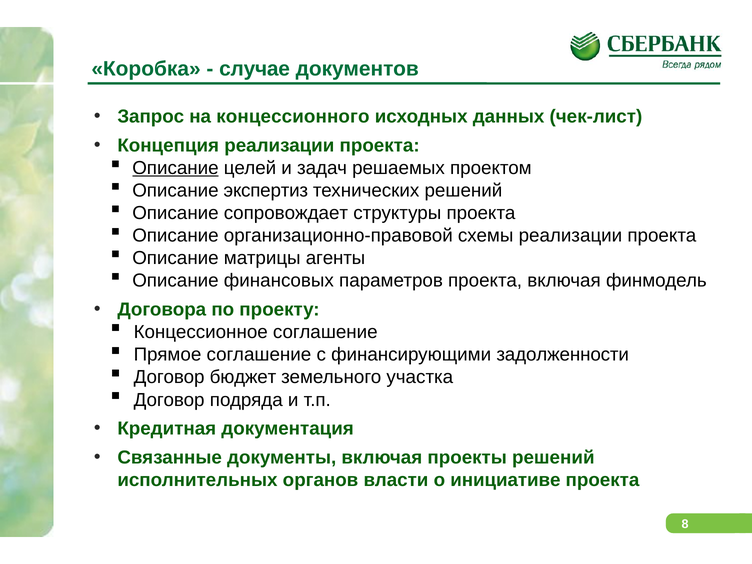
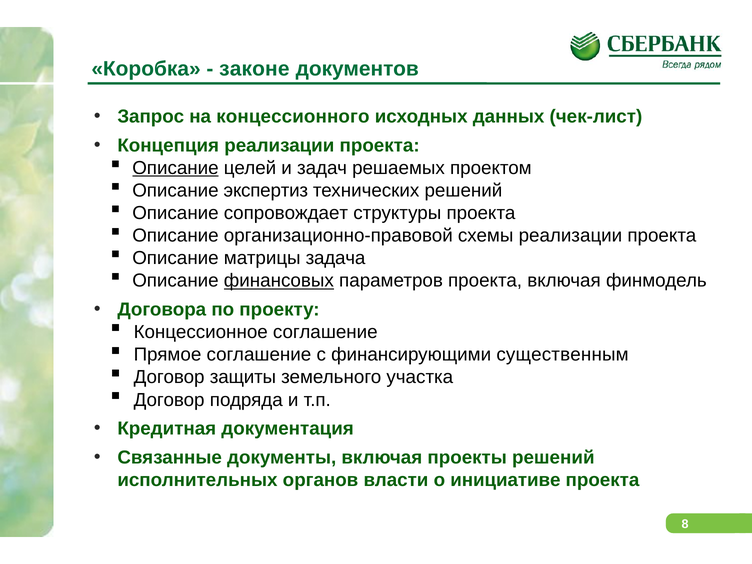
случае: случае -> законе (254, 69)
агенты: агенты -> задача (336, 258)
финансовых underline: none -> present (279, 281)
задолженности: задолженности -> существенным (563, 355)
бюджет: бюджет -> защиты (243, 377)
